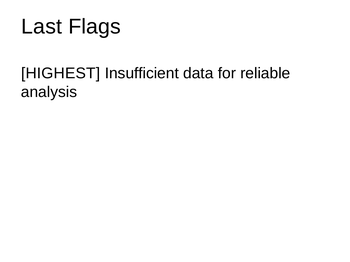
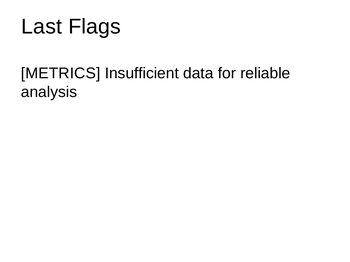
HIGHEST: HIGHEST -> METRICS (61, 73)
